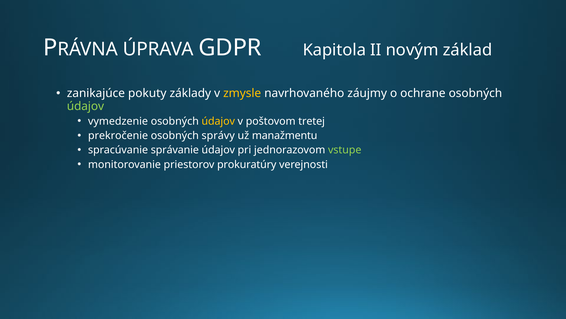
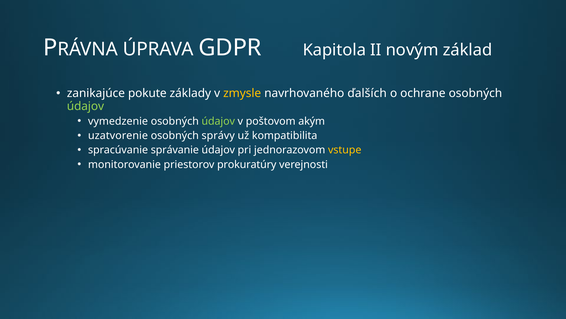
pokuty: pokuty -> pokute (147, 93)
záujmy: záujmy -> ďalších (367, 93)
údajov colour: yellow -> light green (218, 121)
tretej: tretej -> akým (312, 121)
prekročenie: prekročenie -> uzatvorenie (118, 135)
manažmentu: manažmentu -> kompatibilita (285, 135)
vstupe colour: light green -> yellow (345, 150)
